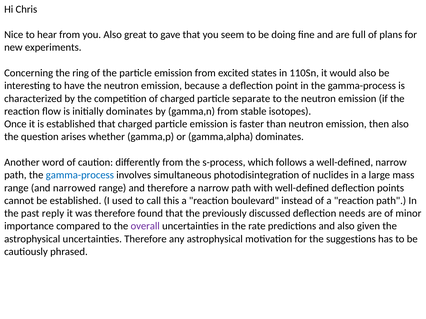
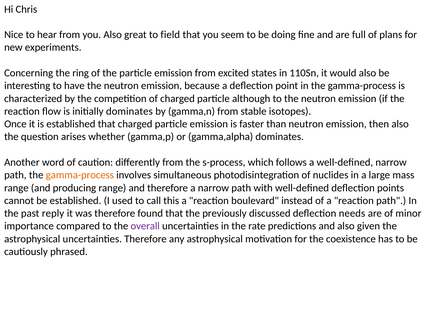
gave: gave -> field (170, 35)
separate: separate -> although (251, 99)
gamma-process colour: blue -> orange (80, 175)
narrowed: narrowed -> producing (74, 188)
suggestions: suggestions -> coexistence (351, 239)
